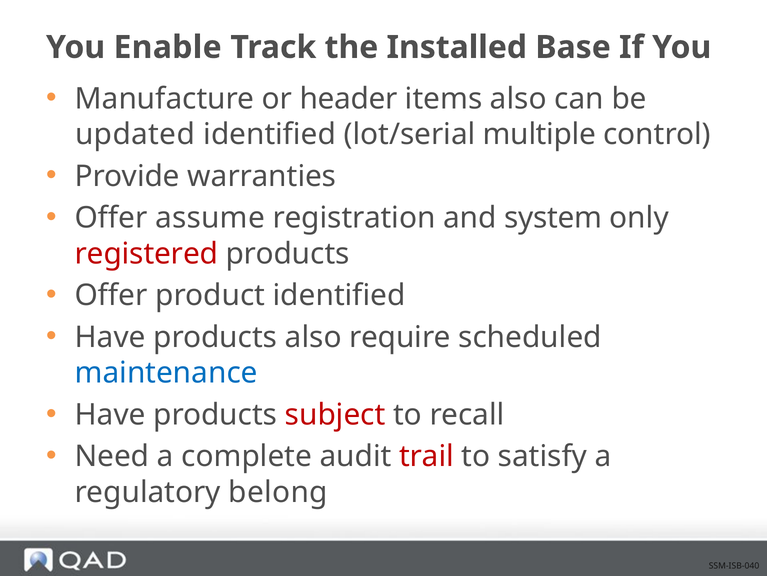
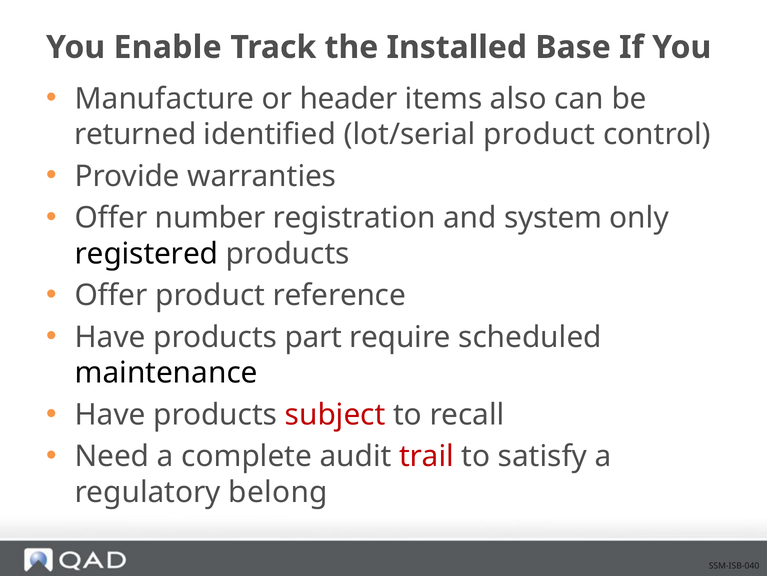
updated: updated -> returned (135, 134)
lot/serial multiple: multiple -> product (539, 134)
assume: assume -> number (210, 218)
registered colour: red -> black (146, 253)
product identified: identified -> reference (339, 295)
products also: also -> part (313, 337)
maintenance colour: blue -> black (166, 373)
